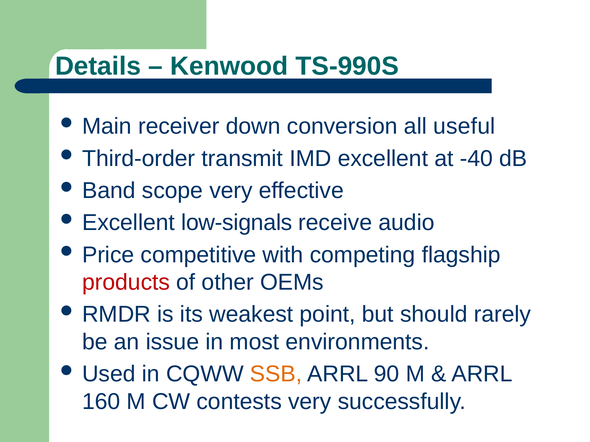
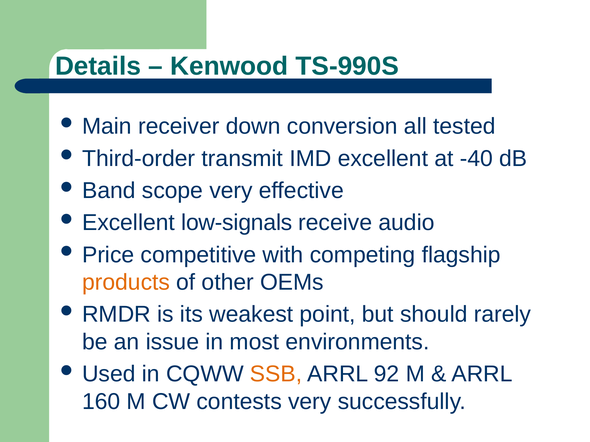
useful: useful -> tested (464, 127)
products colour: red -> orange (126, 283)
90: 90 -> 92 (387, 374)
